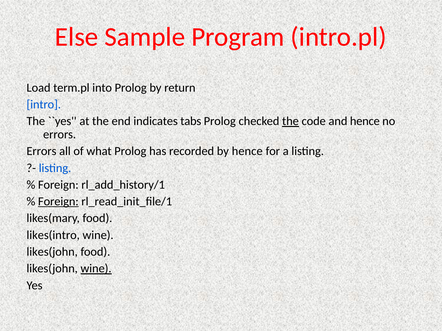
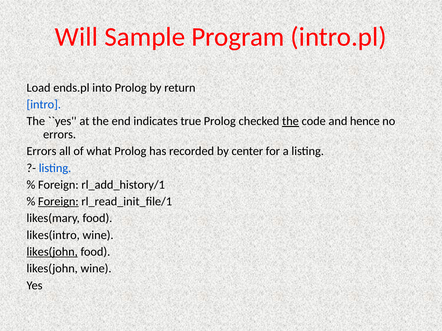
Else: Else -> Will (77, 37)
term.pl: term.pl -> ends.pl (71, 88)
tabs: tabs -> true (191, 121)
by hence: hence -> center (247, 151)
likes(john underline: none -> present (52, 252)
wine underline: present -> none (96, 269)
